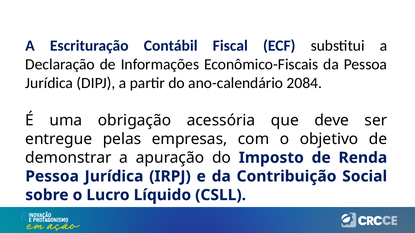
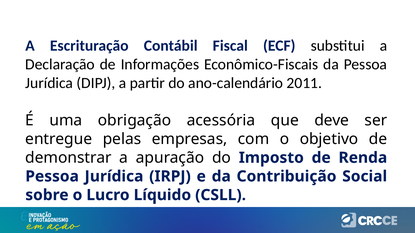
2084: 2084 -> 2011 (304, 83)
